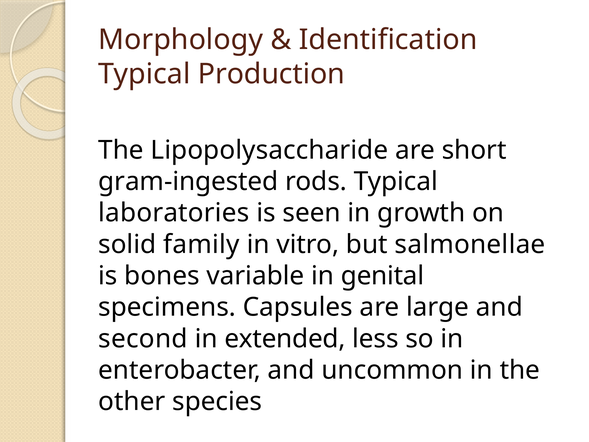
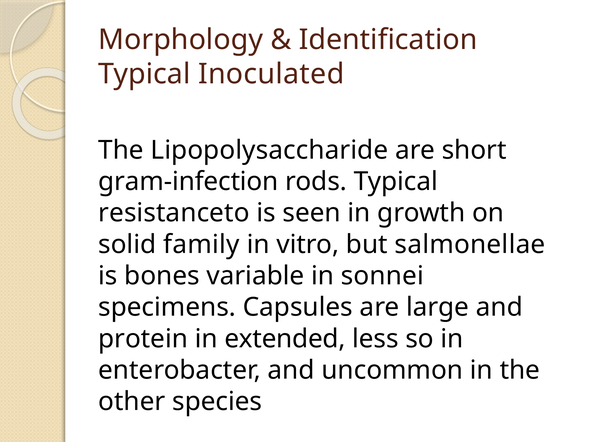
Production: Production -> Inoculated (271, 74)
gram-ingested: gram-ingested -> gram-infection (188, 181)
laboratories: laboratories -> resistanceto (174, 213)
genital: genital -> sonnei (382, 276)
second: second -> protein (143, 339)
